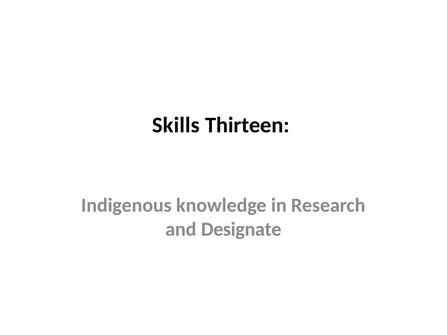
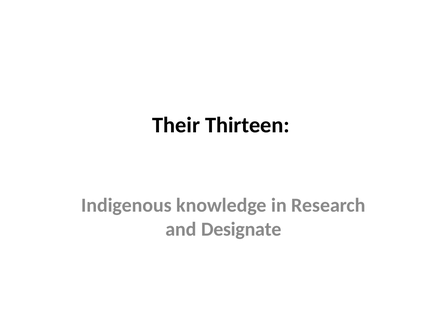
Skills: Skills -> Their (176, 125)
